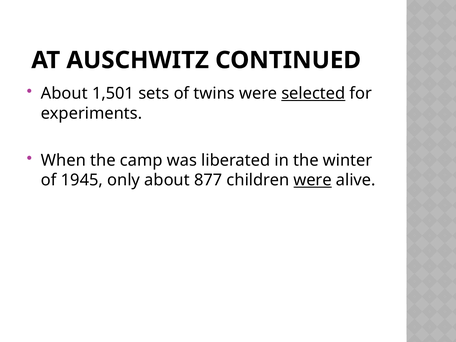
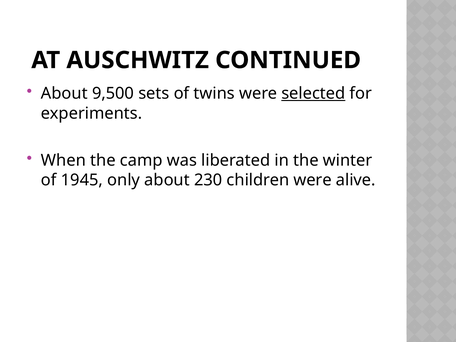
1,501: 1,501 -> 9,500 (113, 94)
877: 877 -> 230 (208, 180)
were underline: present -> none (313, 180)
